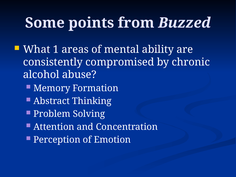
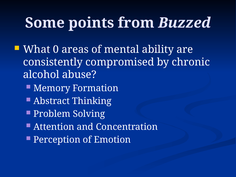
1: 1 -> 0 (56, 50)
